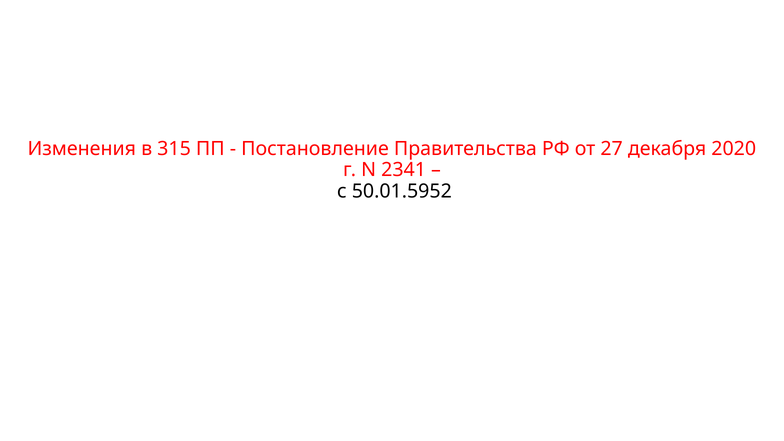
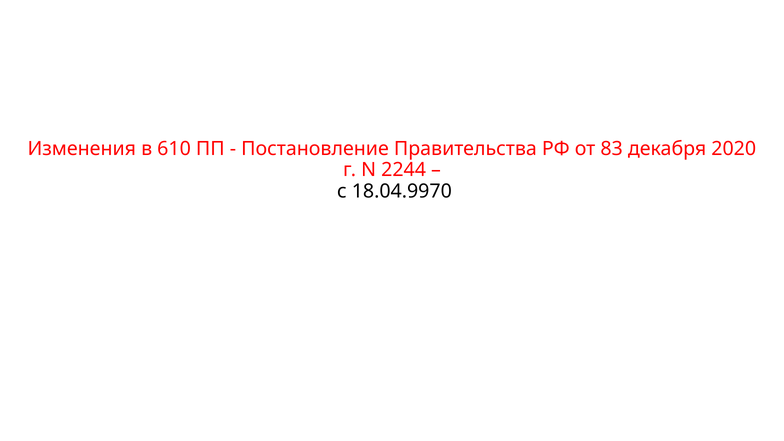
315: 315 -> 610 (174, 149)
27: 27 -> 83 (612, 149)
2341: 2341 -> 2244 (404, 170)
50.01.5952: 50.01.5952 -> 18.04.9970 (402, 191)
